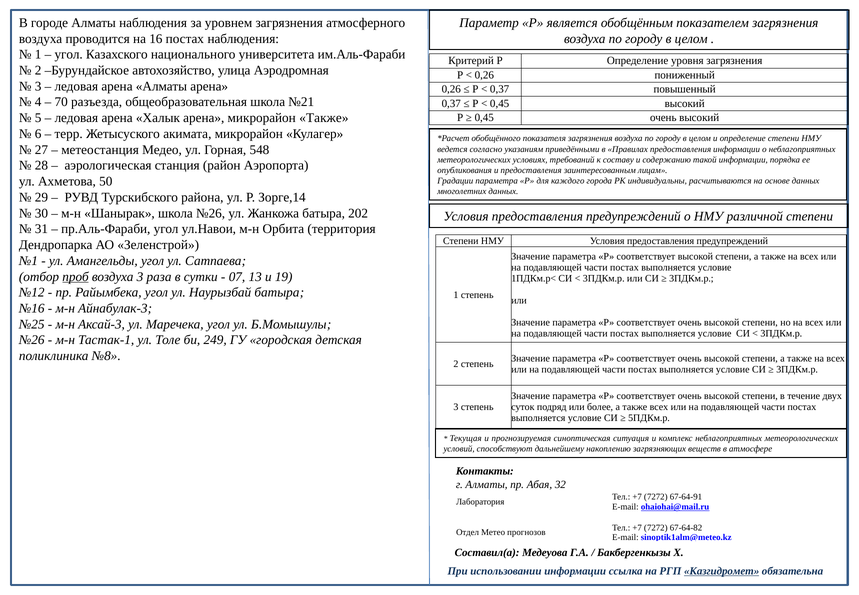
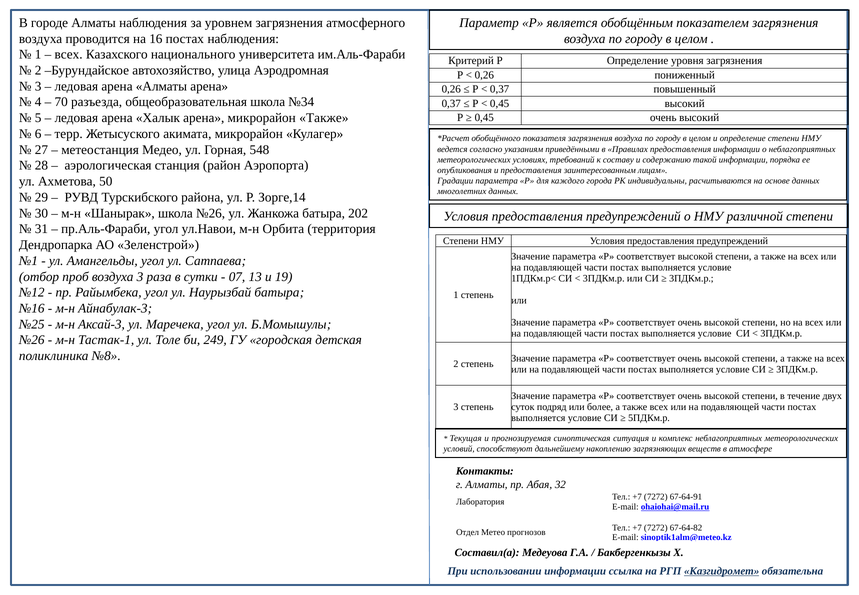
угол: угол -> всех (69, 54)
№21: №21 -> №34 (301, 102)
проб underline: present -> none (76, 277)
